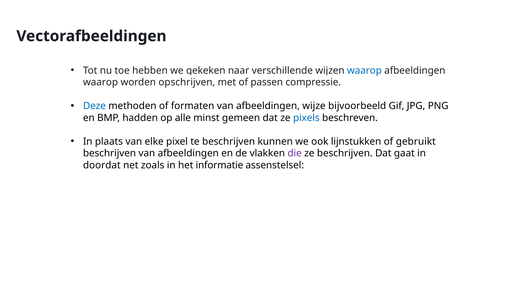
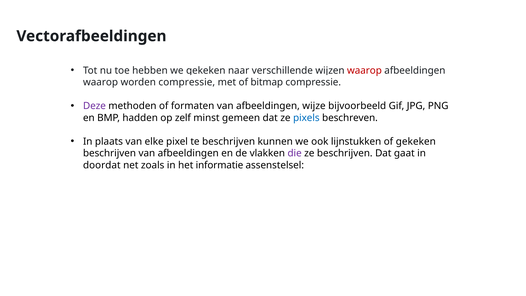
waarop colour: blue -> red (364, 70)
worden opschrijven: opschrijven -> compressie (187, 82)
passen: passen -> bitmap (267, 82)
Deze colour: blue -> purple (94, 106)
alle: alle -> zelf (183, 118)
of gebruikt: gebruikt -> gekeken (416, 141)
